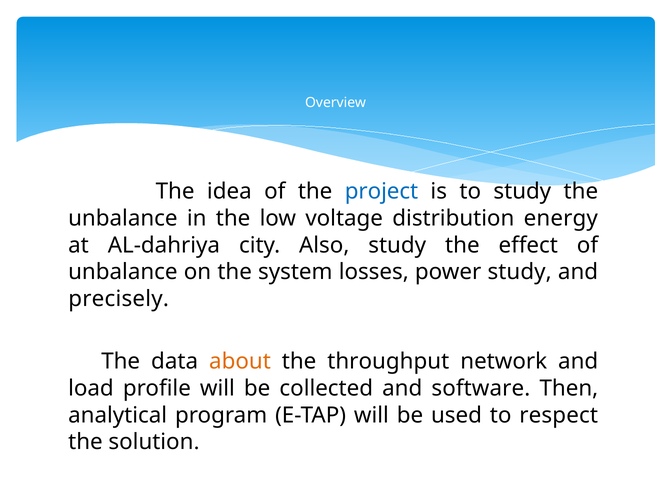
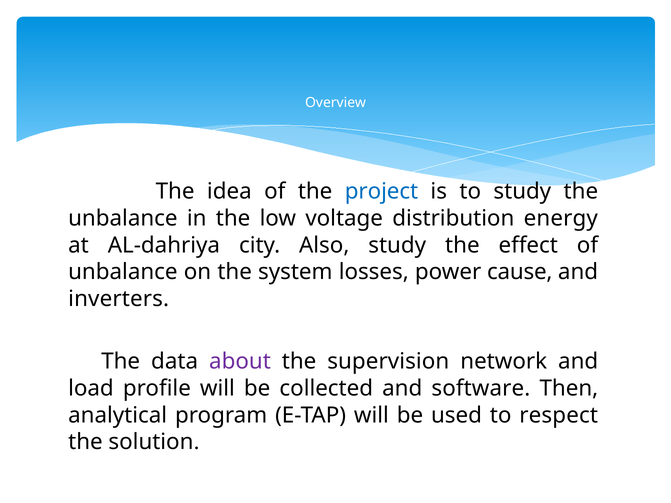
power study: study -> cause (520, 272)
precisely: precisely -> inverters (119, 299)
about colour: orange -> purple (240, 362)
throughput: throughput -> supervision (388, 362)
